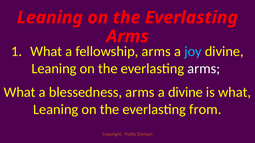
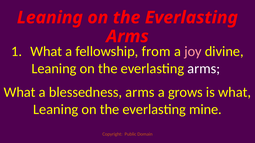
fellowship arms: arms -> from (156, 52)
joy colour: light blue -> pink (193, 52)
a divine: divine -> grows (185, 92)
from: from -> mine (205, 110)
